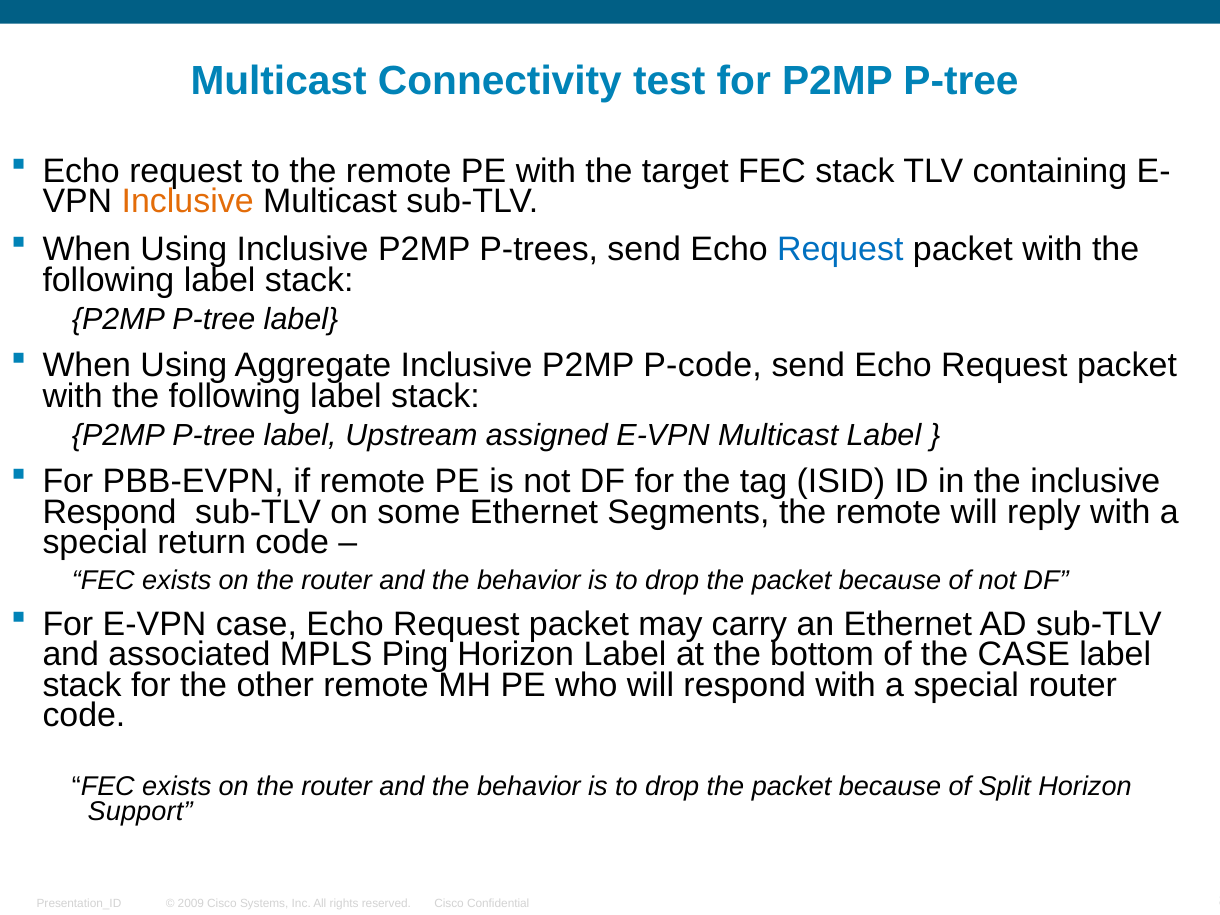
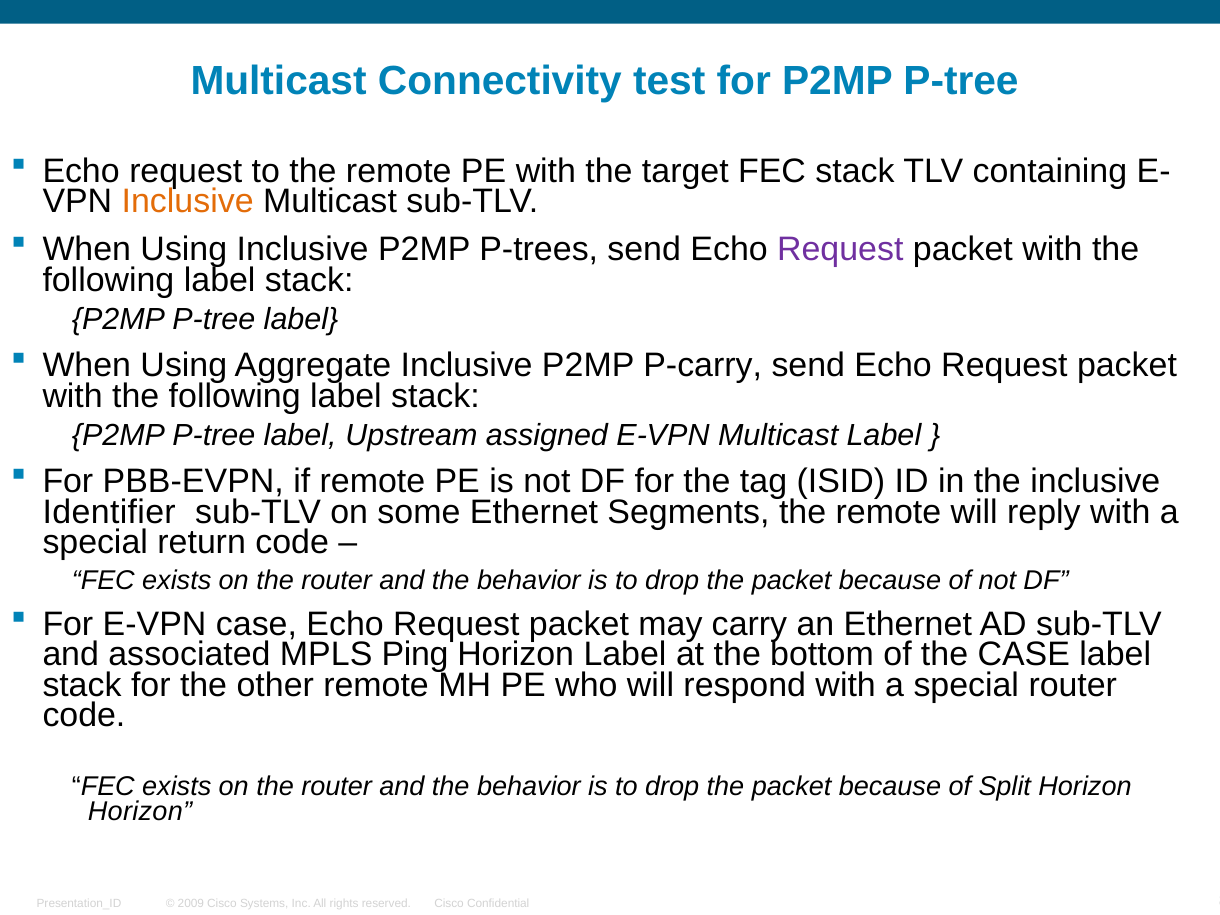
Request colour: blue -> purple (840, 249)
P-code: P-code -> P-carry (703, 365)
Respond: Respond -> Identifier (109, 512)
Support: Support -> Horizon (140, 811)
